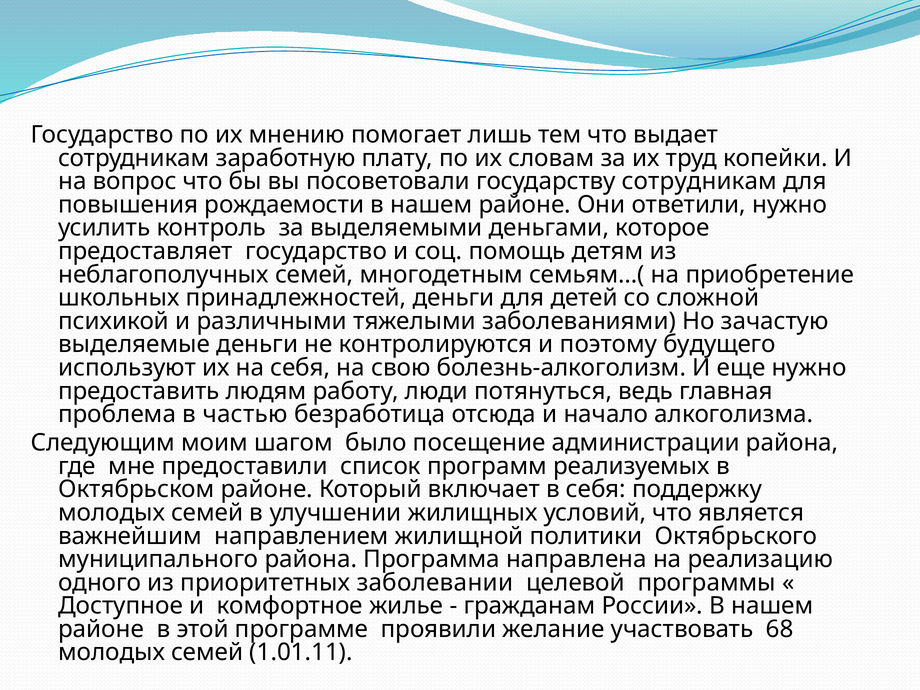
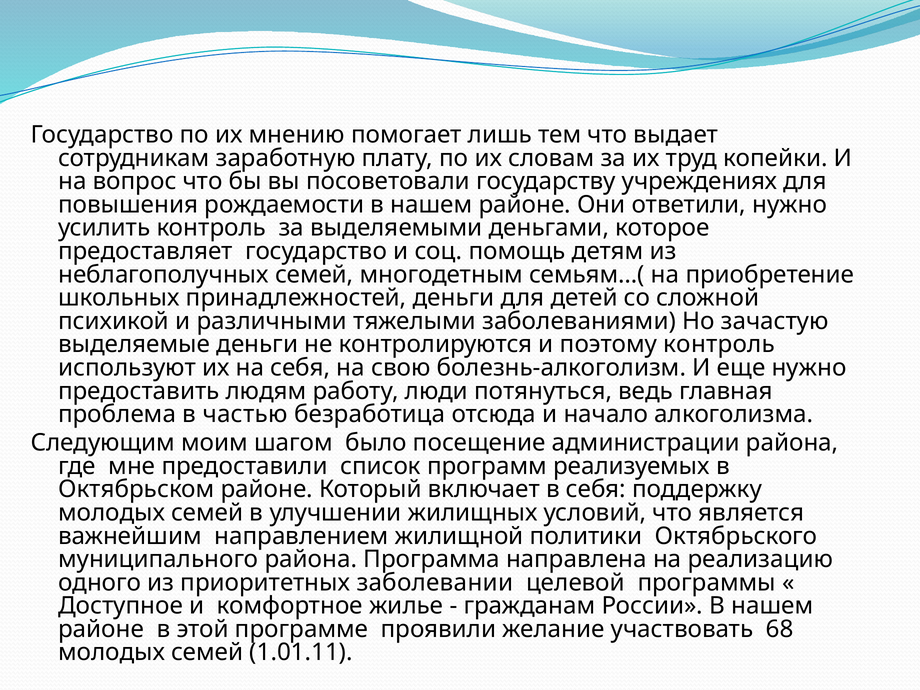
государству сотрудникам: сотрудникам -> учреждениях (700, 181)
поэтому будущего: будущего -> контроль (719, 344)
